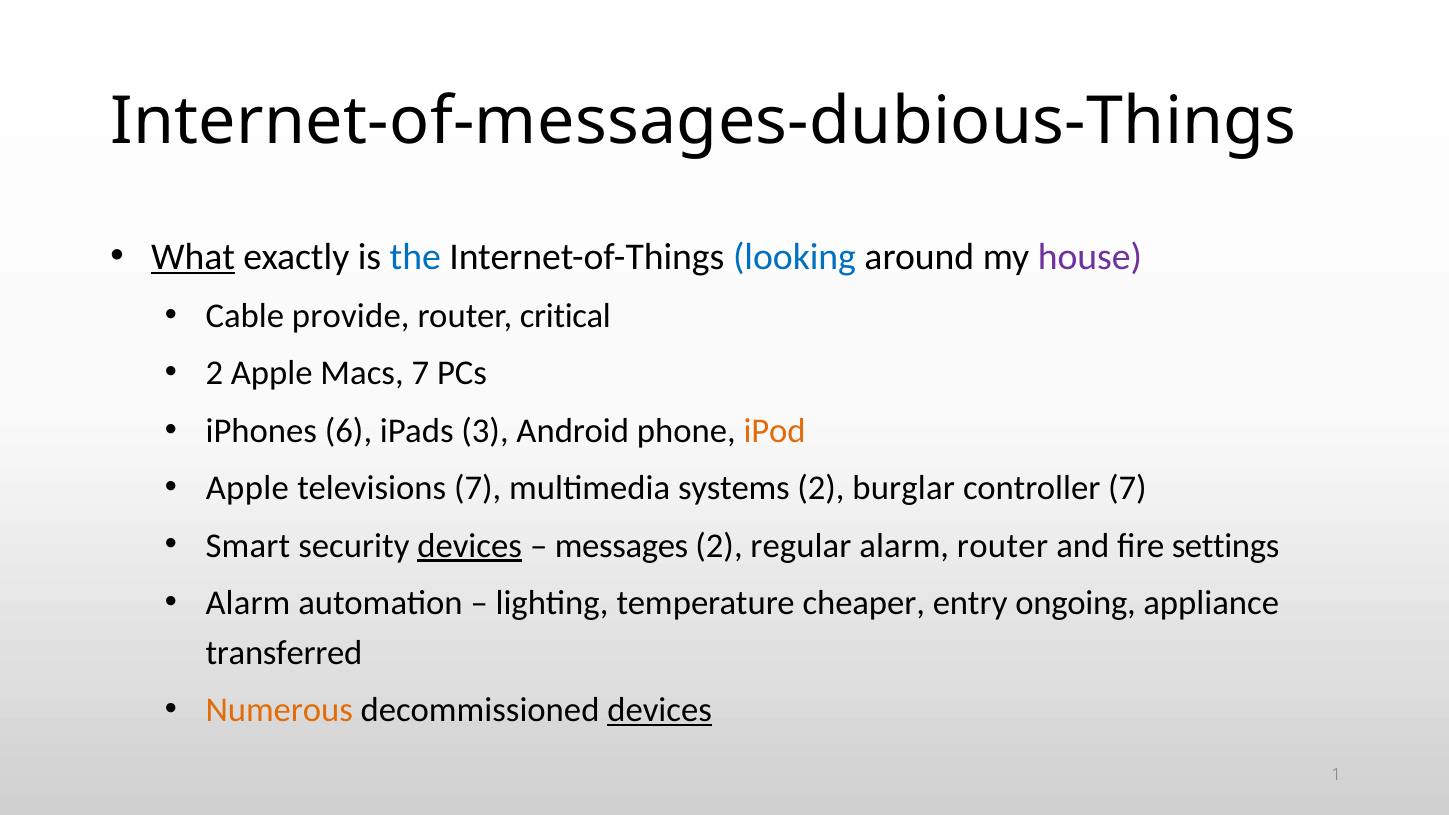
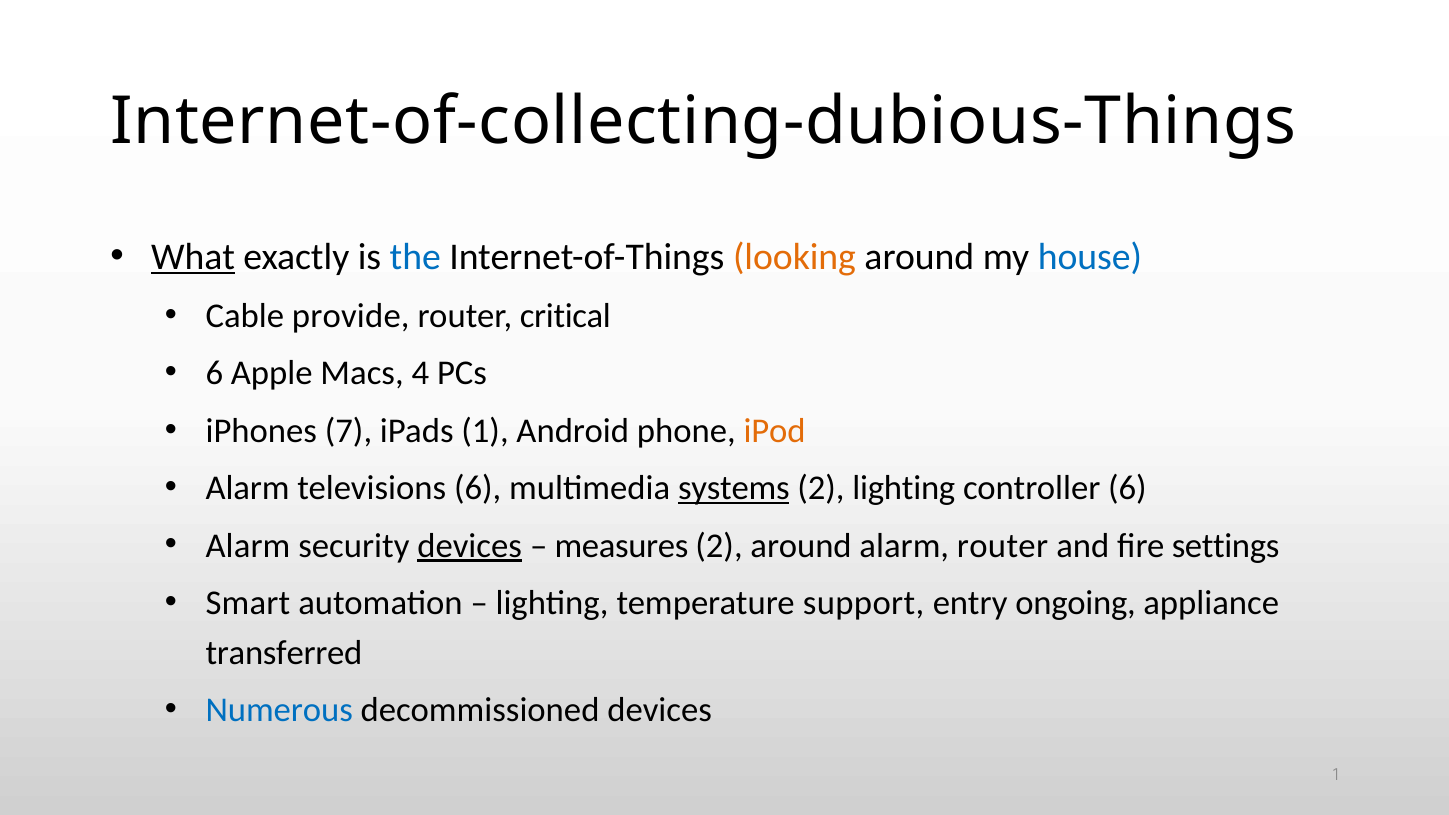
Internet-of-messages-dubious-Things: Internet-of-messages-dubious-Things -> Internet-of-collecting-dubious-Things (703, 122)
looking colour: blue -> orange (795, 257)
house colour: purple -> blue (1090, 257)
2: 2 -> 6 (214, 373)
Macs 7: 7 -> 4 (420, 373)
6: 6 -> 7 (348, 431)
iPads 3: 3 -> 1 (485, 431)
Apple: Apple -> Alarm (248, 488)
televisions 7: 7 -> 6 (478, 488)
systems underline: none -> present (734, 488)
2 burglar: burglar -> lighting (904, 488)
controller 7: 7 -> 6 (1127, 488)
Smart: Smart -> Alarm (248, 546)
messages: messages -> measures (622, 546)
2 regular: regular -> around (801, 546)
Alarm: Alarm -> Smart (248, 603)
cheaper: cheaper -> support (864, 603)
Numerous colour: orange -> blue (279, 710)
devices underline: present -> none (660, 710)
